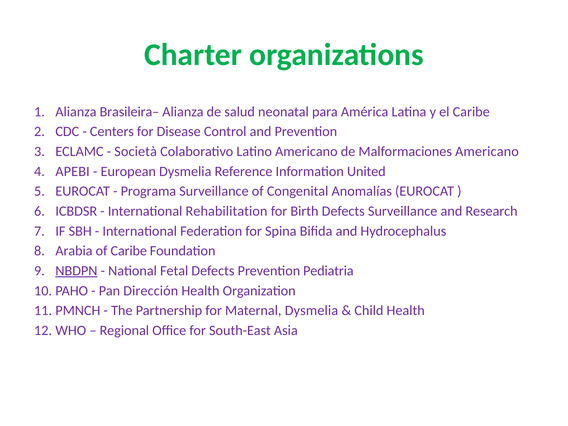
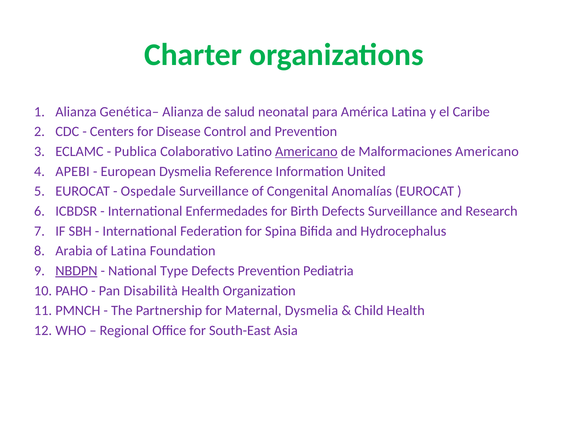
Brasileira–: Brasileira– -> Genética– (129, 112)
Società: Società -> Publica (136, 152)
Americano underline: none -> present (306, 152)
Programa: Programa -> Ospedale (148, 191)
Rehabilitation: Rehabilitation -> Enfermedades (227, 211)
of Caribe: Caribe -> Latina (129, 251)
Fetal: Fetal -> Type (174, 271)
Dirección: Dirección -> Disabilità (151, 291)
